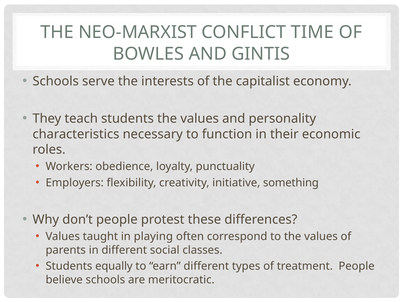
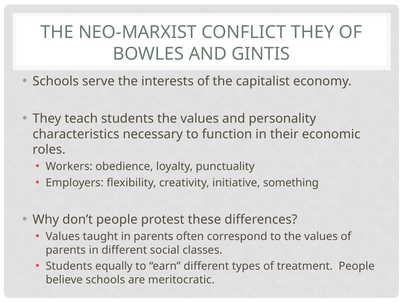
CONFLICT TIME: TIME -> THEY (312, 32)
in playing: playing -> parents (153, 237)
